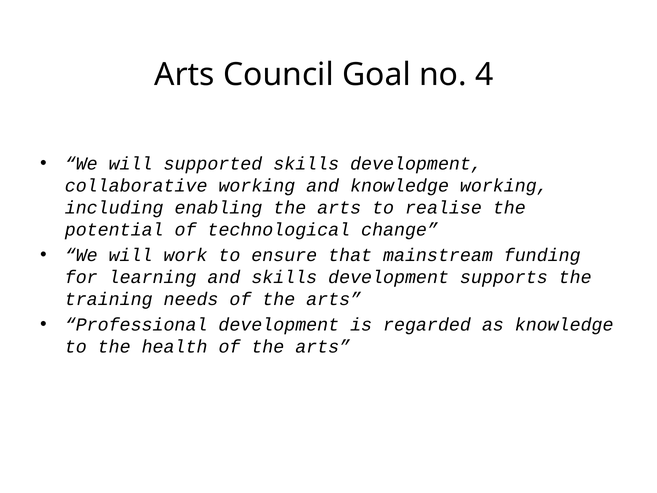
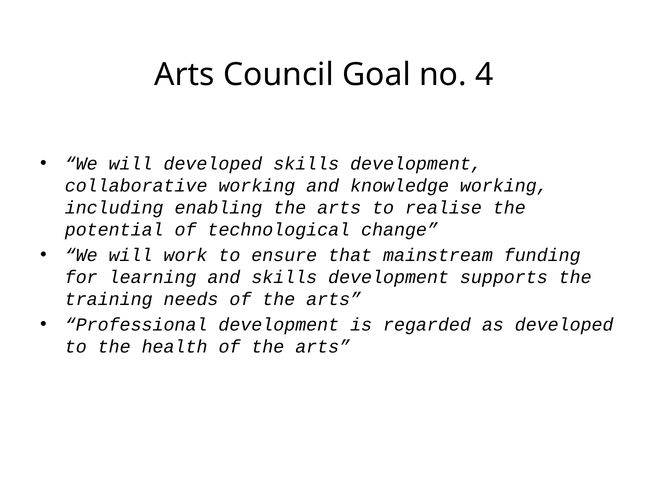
will supported: supported -> developed (213, 164)
as knowledge: knowledge -> developed (564, 324)
